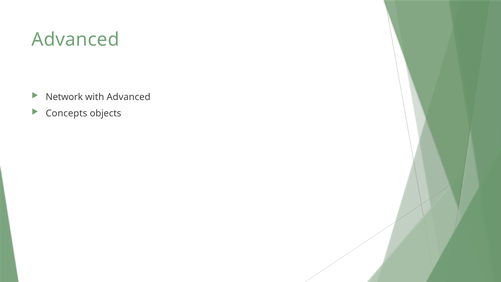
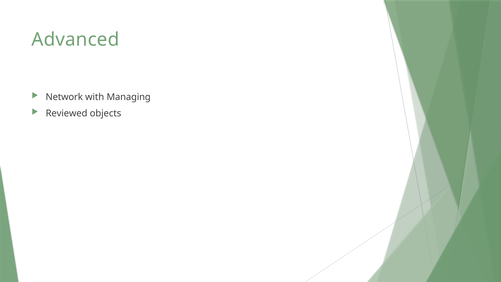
with Advanced: Advanced -> Managing (129, 97)
Concepts: Concepts -> Reviewed (67, 113)
